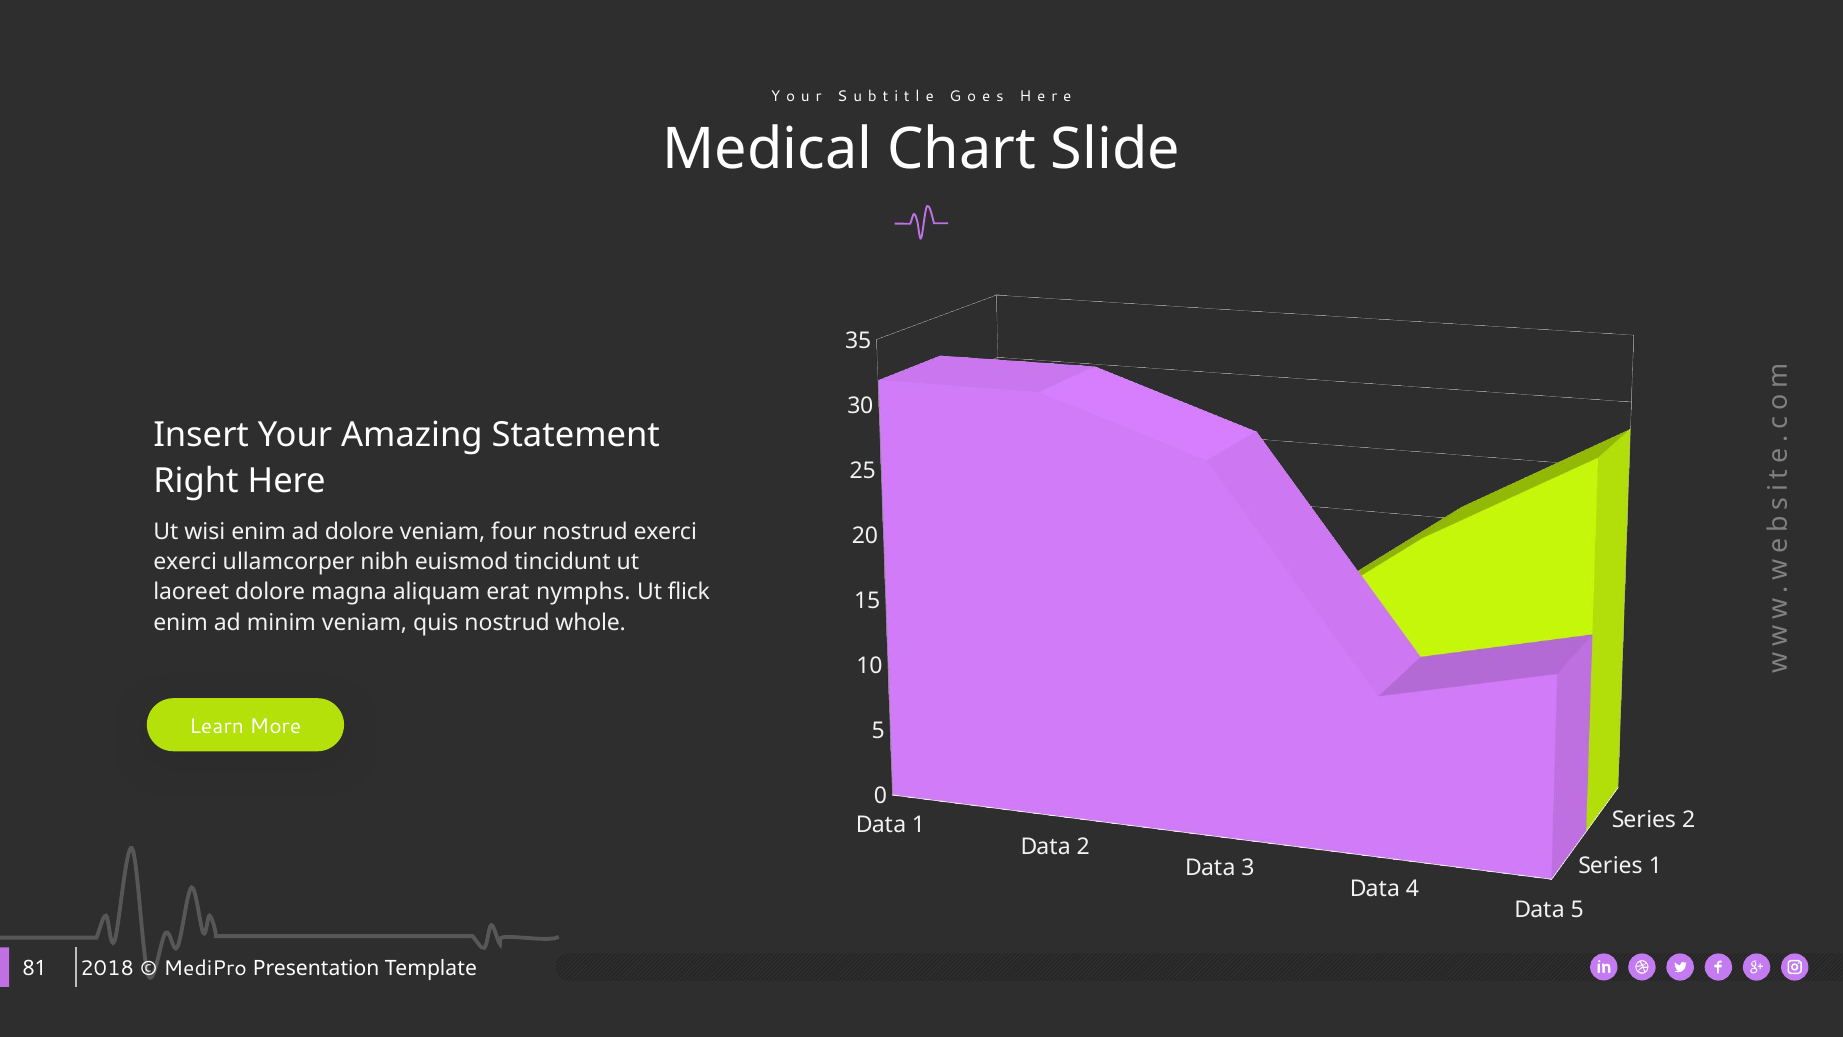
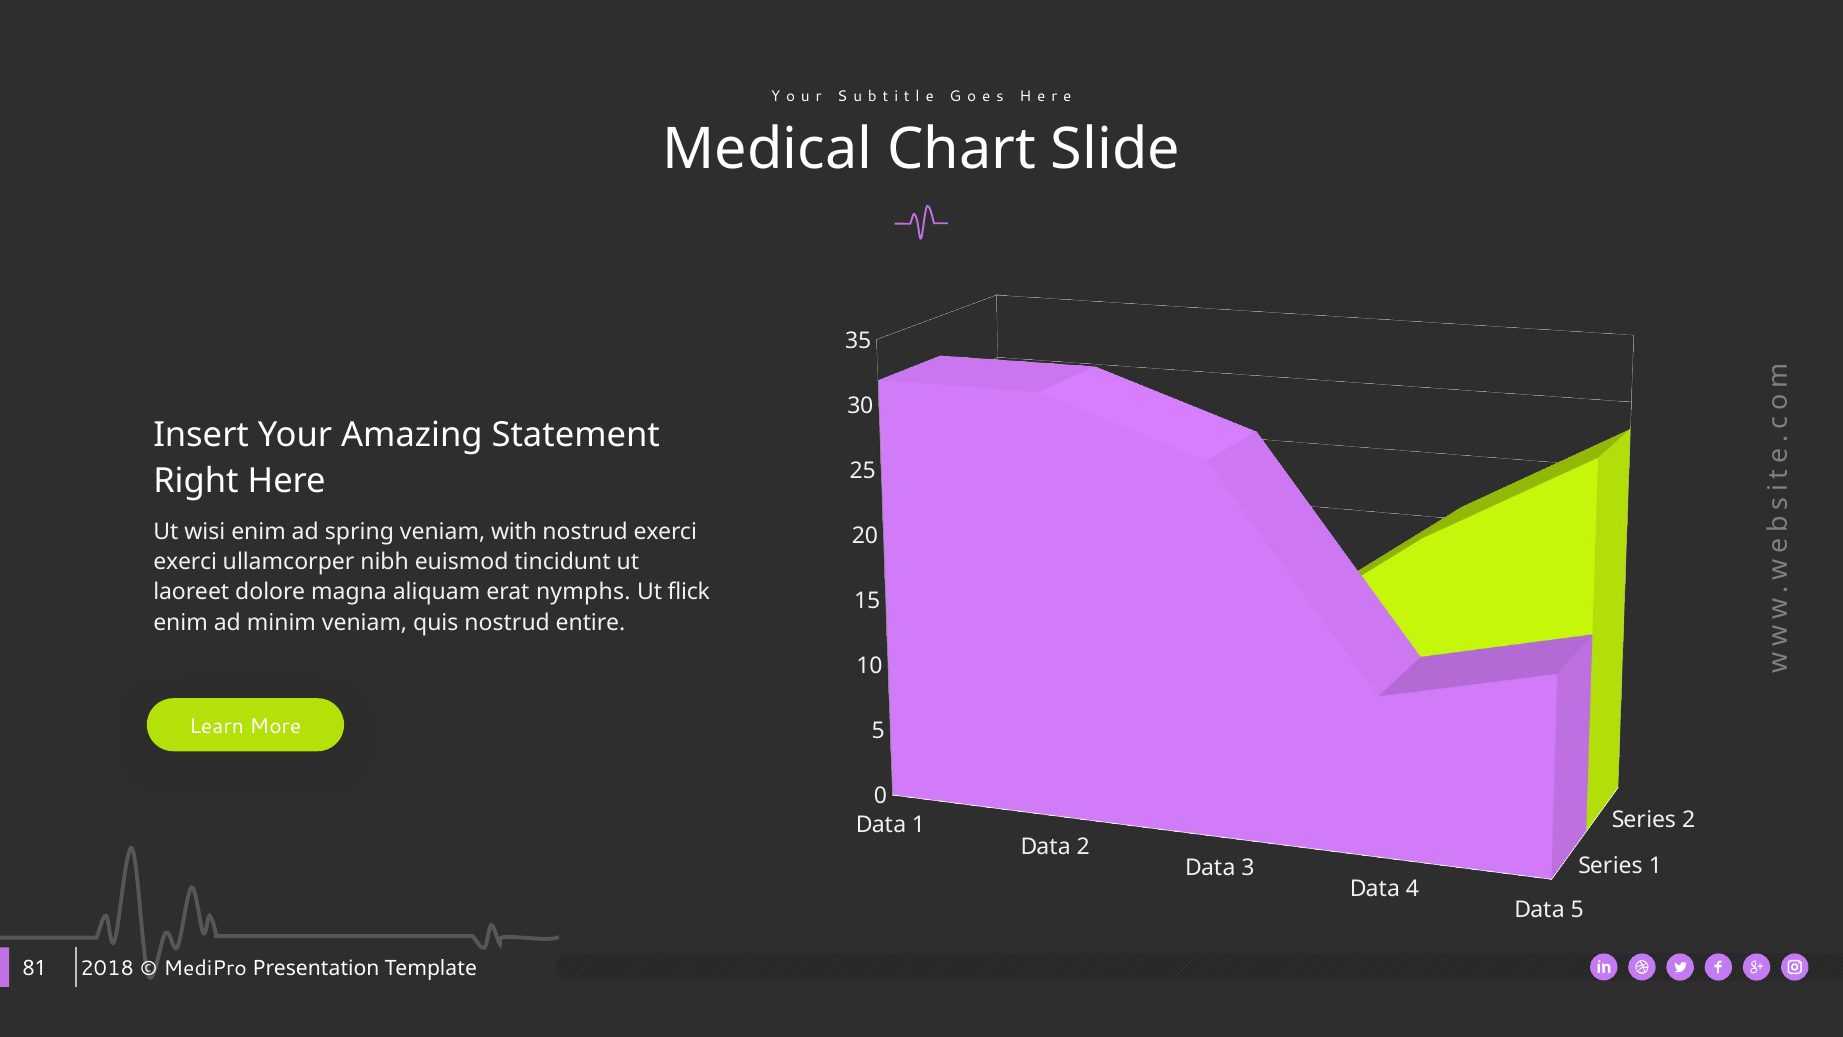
ad dolore: dolore -> spring (359, 531)
four: four -> with (514, 531)
whole: whole -> entire (591, 622)
